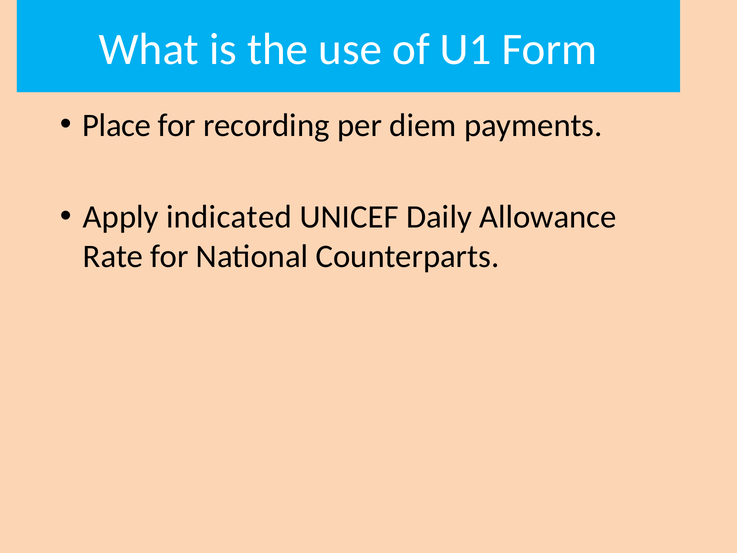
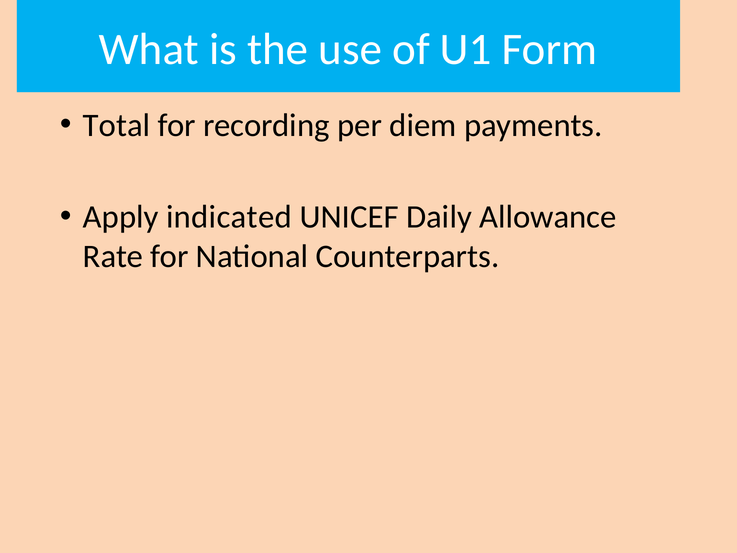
Place: Place -> Total (117, 125)
